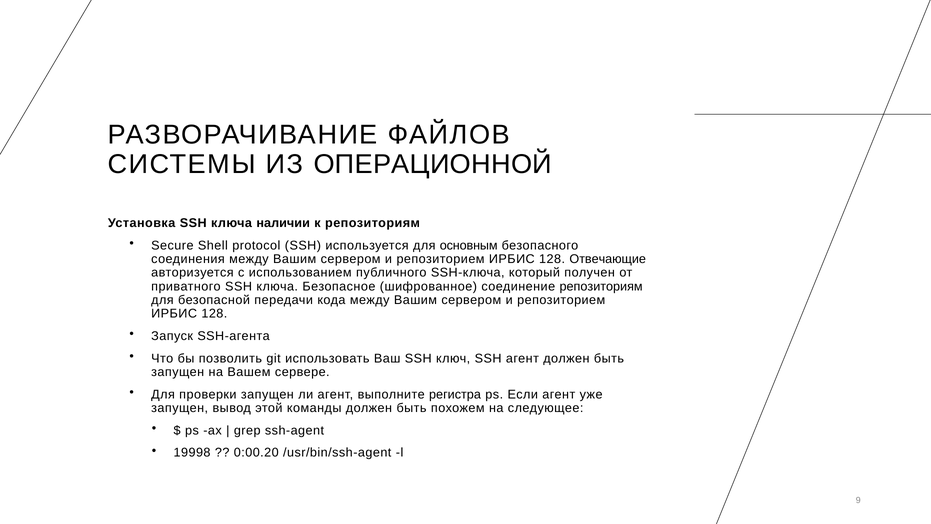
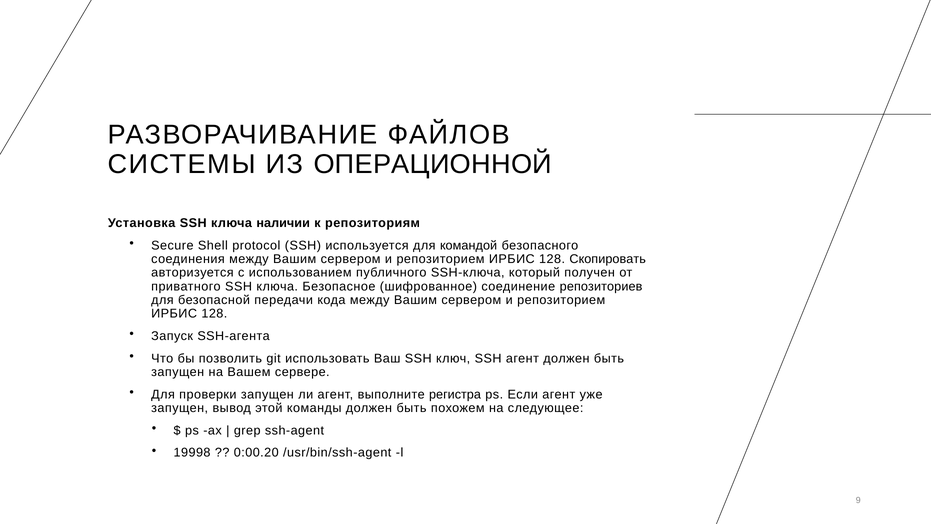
основным: основным -> командой (469, 245)
Отвечающие: Отвечающие -> Скопировать (608, 259)
соединение репозиториям: репозиториям -> репозиториев (601, 286)
